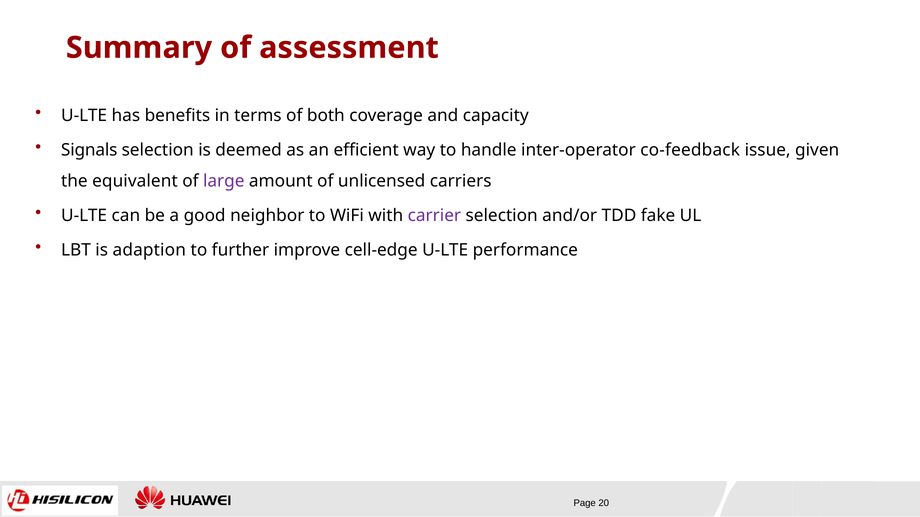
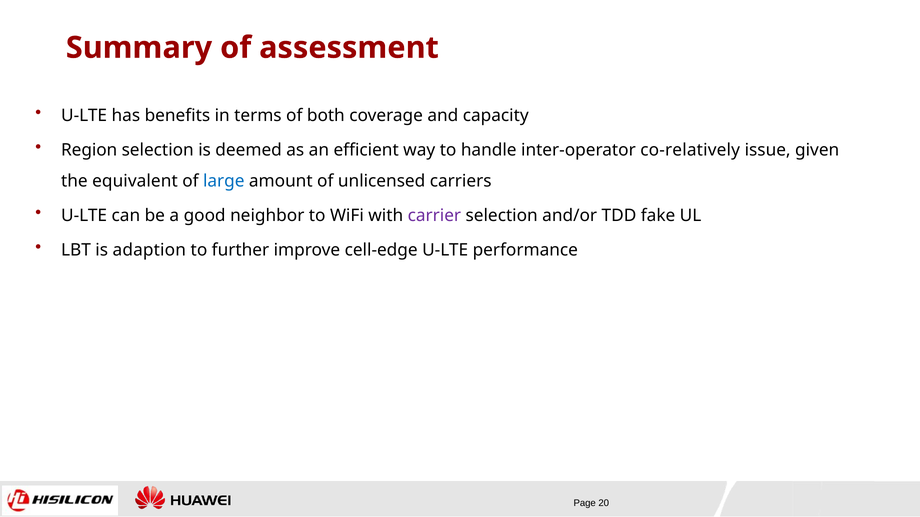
Signals: Signals -> Region (89, 150)
co-feedback: co-feedback -> co-relatively (690, 150)
large colour: purple -> blue (224, 181)
